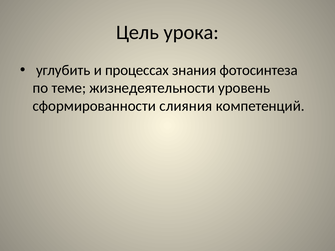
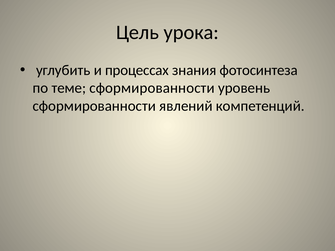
теме жизнедеятельности: жизнедеятельности -> сформированности (152, 88)
слияния: слияния -> явлений (186, 106)
